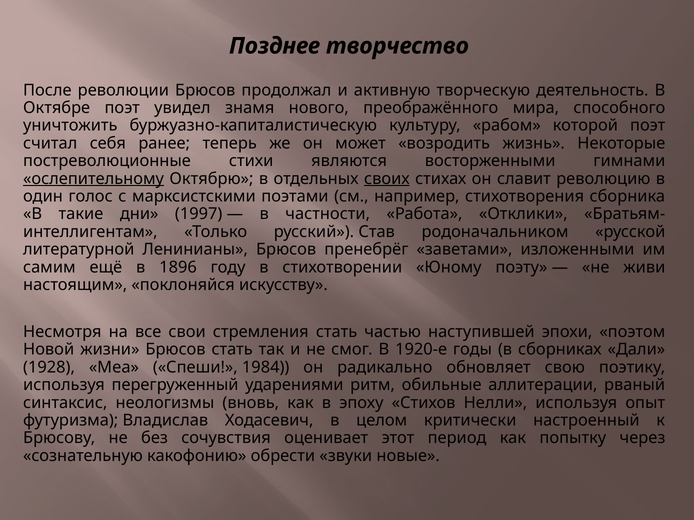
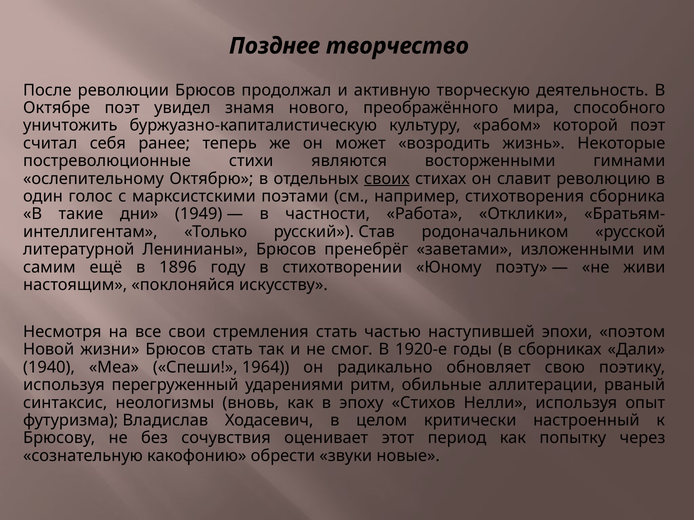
ослепительному underline: present -> none (94, 179)
1997: 1997 -> 1949 (199, 214)
1928: 1928 -> 1940 (49, 368)
1984: 1984 -> 1964 (266, 368)
